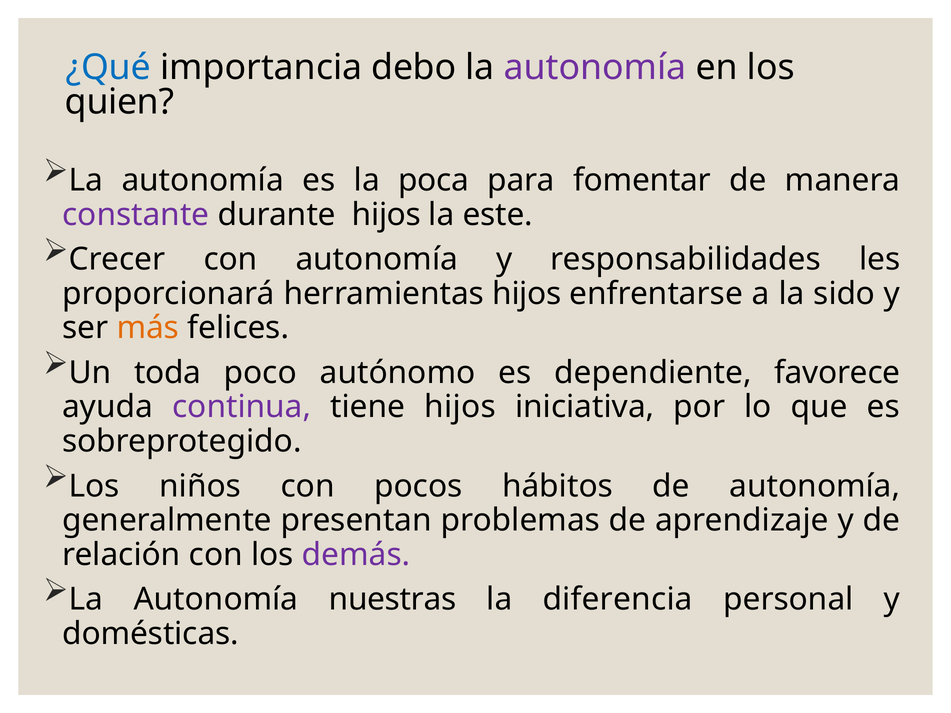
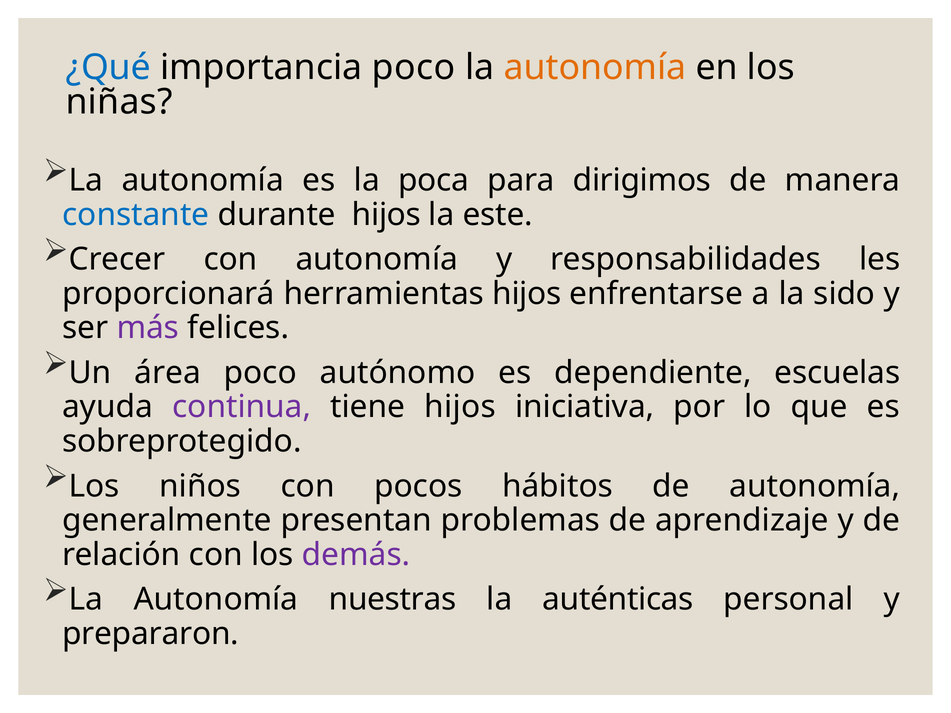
importancia debo: debo -> poco (414, 68)
autonomía colour: purple -> orange (595, 68)
quien: quien -> niñas (119, 102)
fomentar: fomentar -> dirigimos (642, 180)
constante colour: purple -> blue (136, 215)
más colour: orange -> purple (148, 328)
toda: toda -> área (168, 373)
favorece: favorece -> escuelas (837, 373)
diferencia: diferencia -> auténticas (618, 600)
domésticas: domésticas -> prepararon (151, 634)
